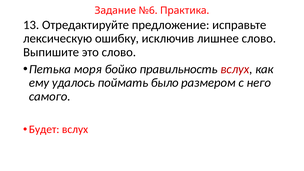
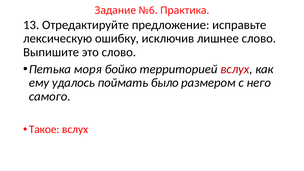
правильность: правильность -> территорией (179, 69)
Будет: Будет -> Такое (44, 129)
